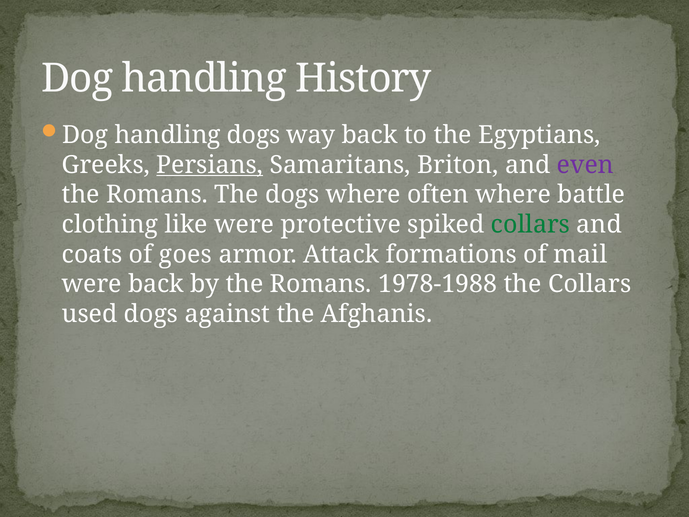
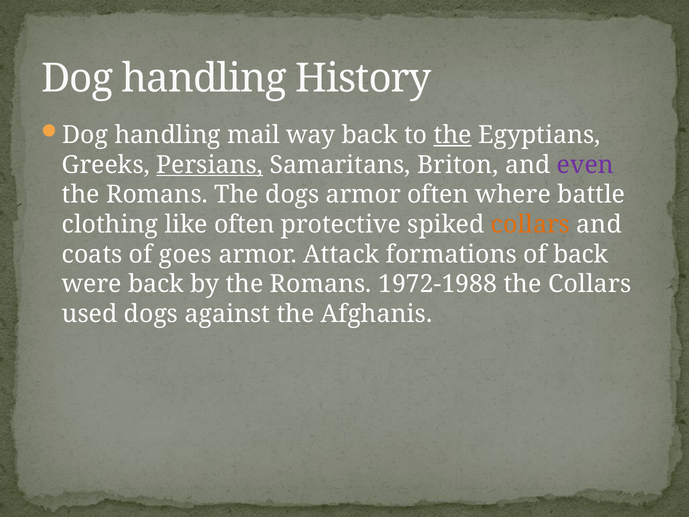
handling dogs: dogs -> mail (254, 135)
the underline: none -> present (453, 135)
dogs where: where -> armor (363, 195)
like were: were -> often (244, 224)
collars colour: green -> orange (531, 224)
of mail: mail -> back (581, 254)
1978-1988: 1978-1988 -> 1972-1988 (438, 284)
